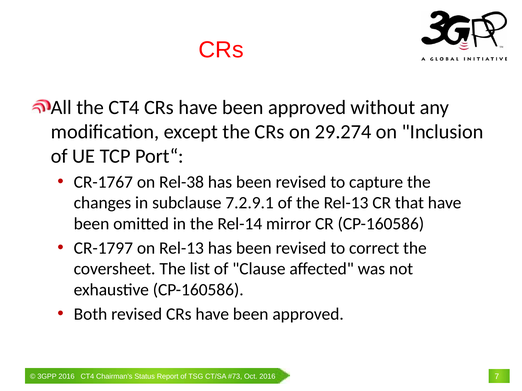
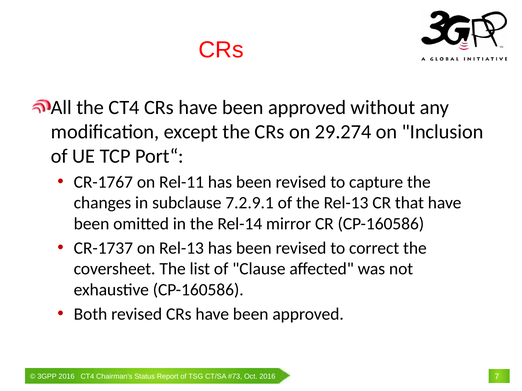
Rel-38: Rel-38 -> Rel-11 (182, 182)
CR-1797: CR-1797 -> CR-1737 (103, 248)
